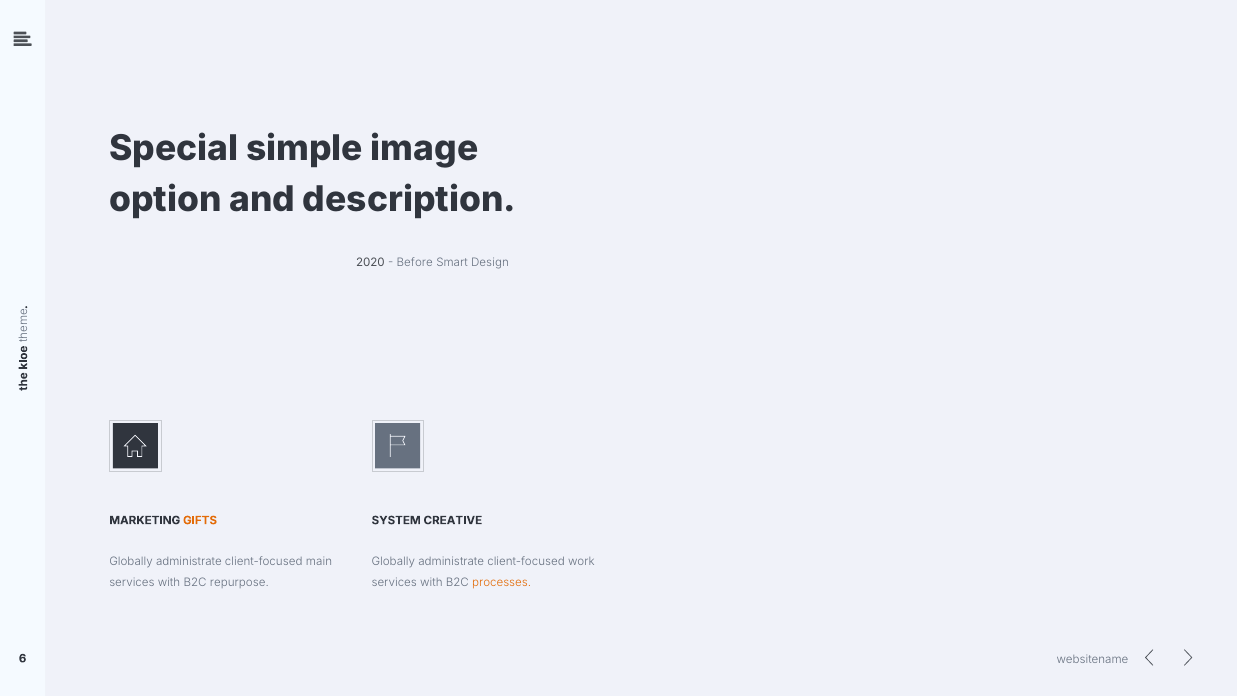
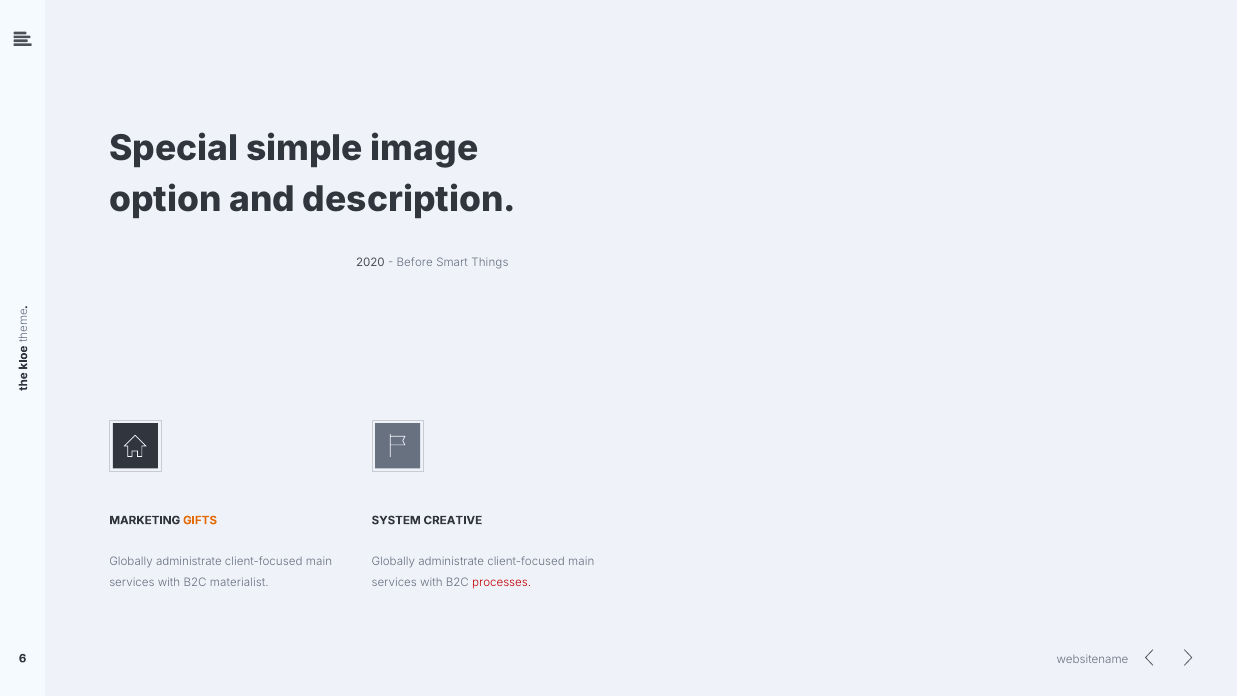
Design: Design -> Things (490, 263)
work: work -> main (581, 562)
repurpose: repurpose -> materialist (239, 583)
processes colour: orange -> red (502, 583)
